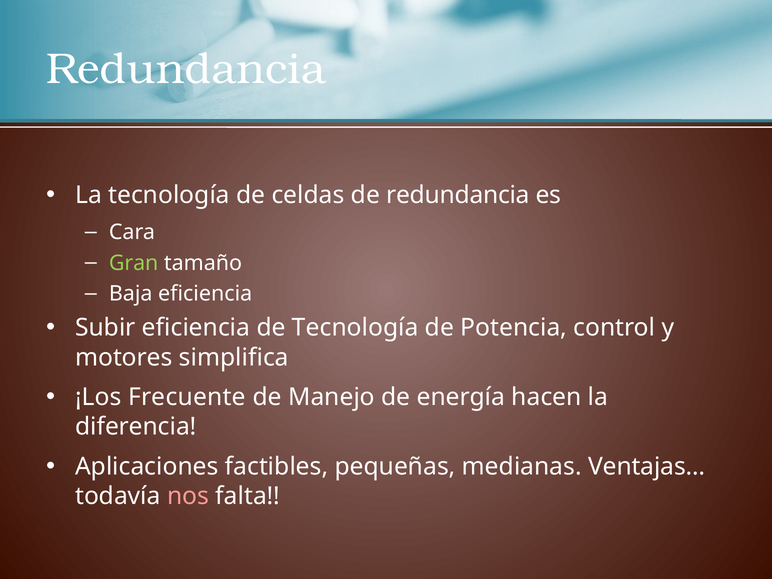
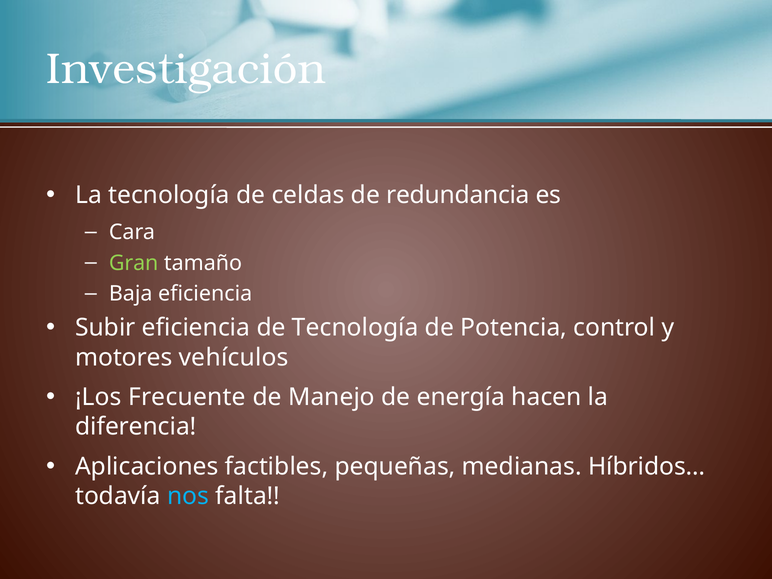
Redundancia: Redundancia -> Investigación (186, 69)
simplifica: simplifica -> vehículos (234, 357)
Ventajas…: Ventajas… -> Híbridos… (647, 467)
nos colour: pink -> light blue (188, 496)
